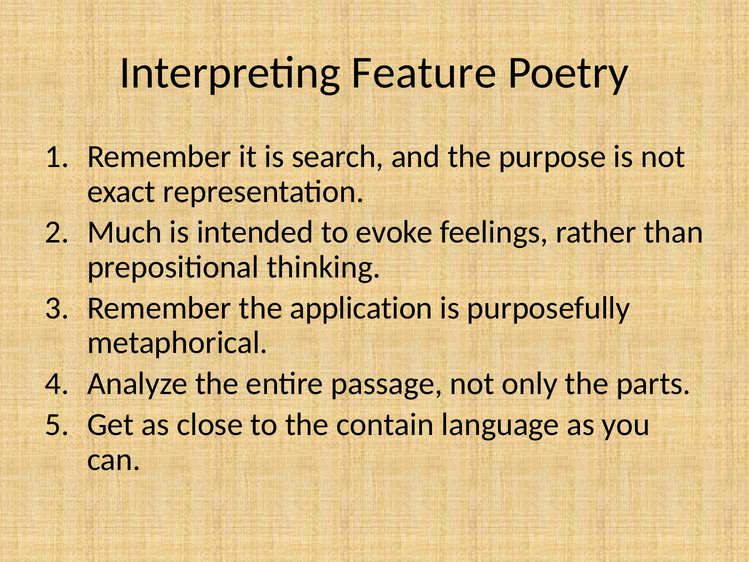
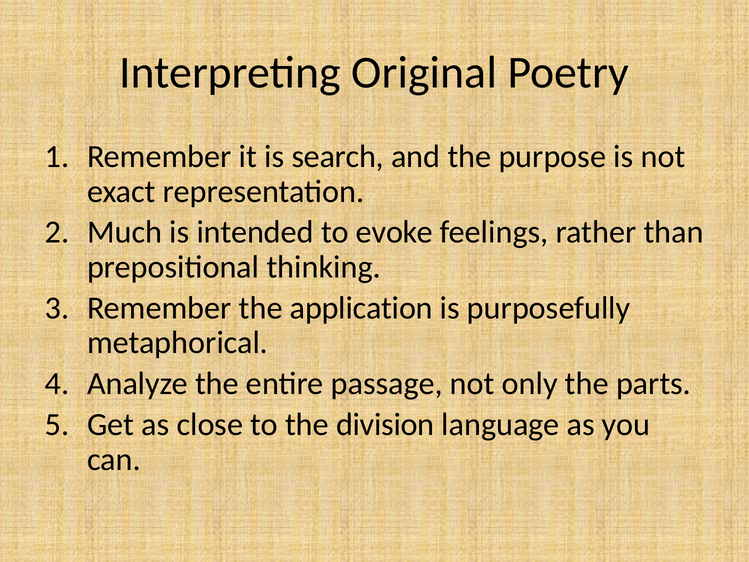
Feature: Feature -> Original (424, 73)
contain: contain -> division (385, 424)
